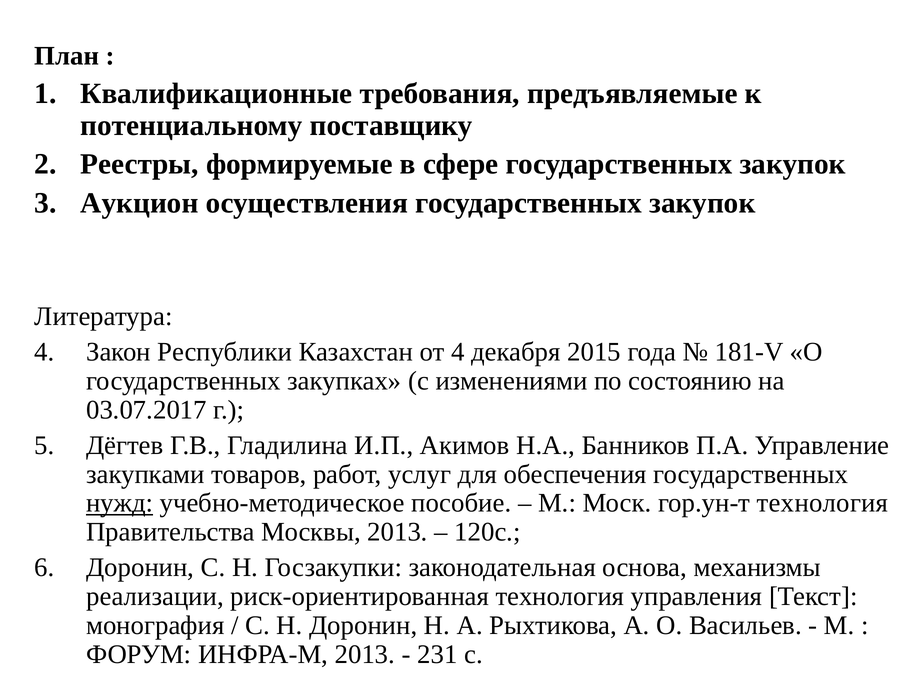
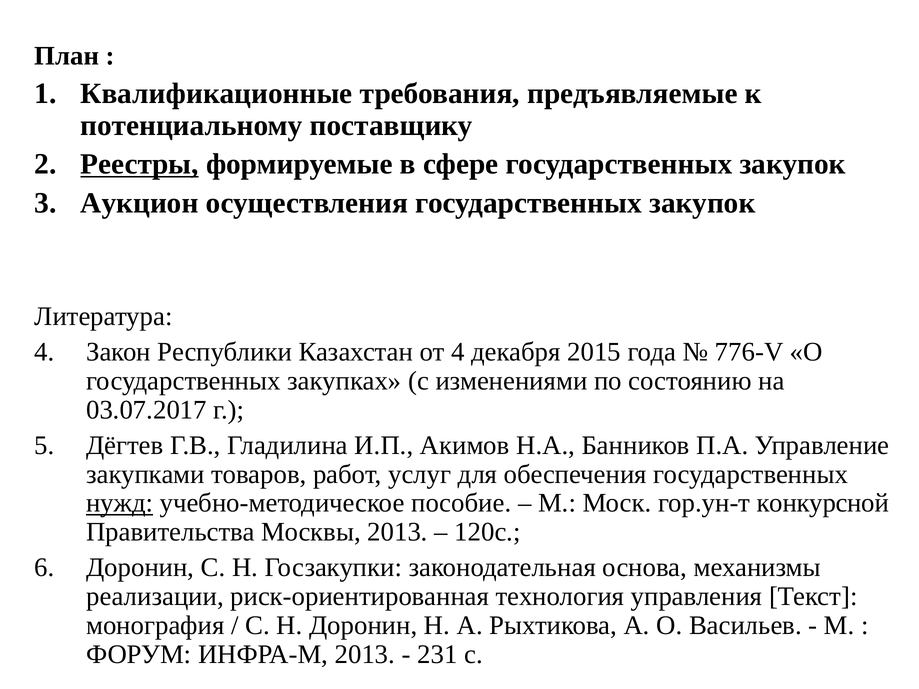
Реестры underline: none -> present (140, 164)
181-V: 181-V -> 776-V (749, 352)
гор.ун-т технология: технология -> конкурсной (823, 503)
